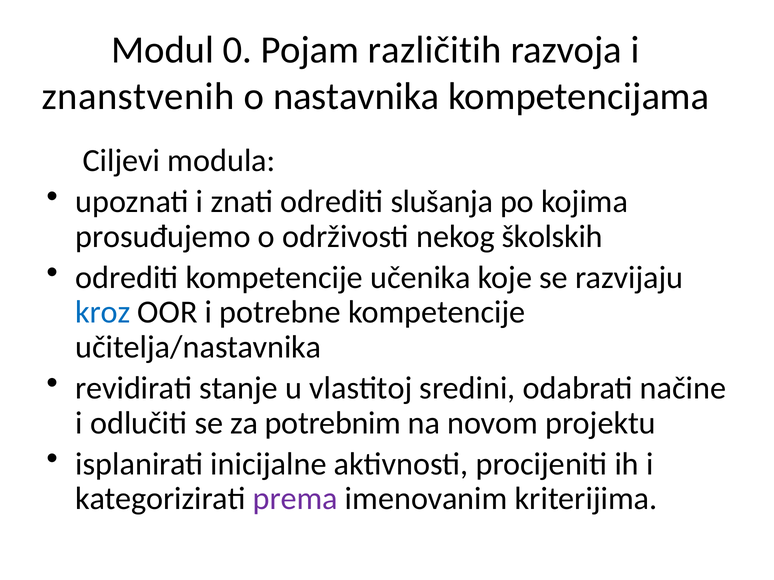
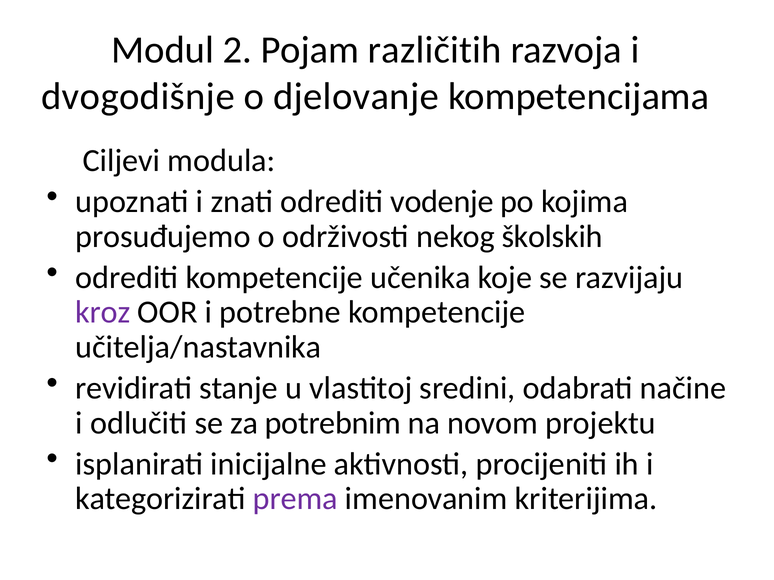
0: 0 -> 2 (237, 50)
znanstvenih: znanstvenih -> dvogodišnje (138, 96)
nastavnika: nastavnika -> djelovanje (356, 96)
slušanja: slušanja -> vodenje (442, 202)
kroz colour: blue -> purple (103, 313)
